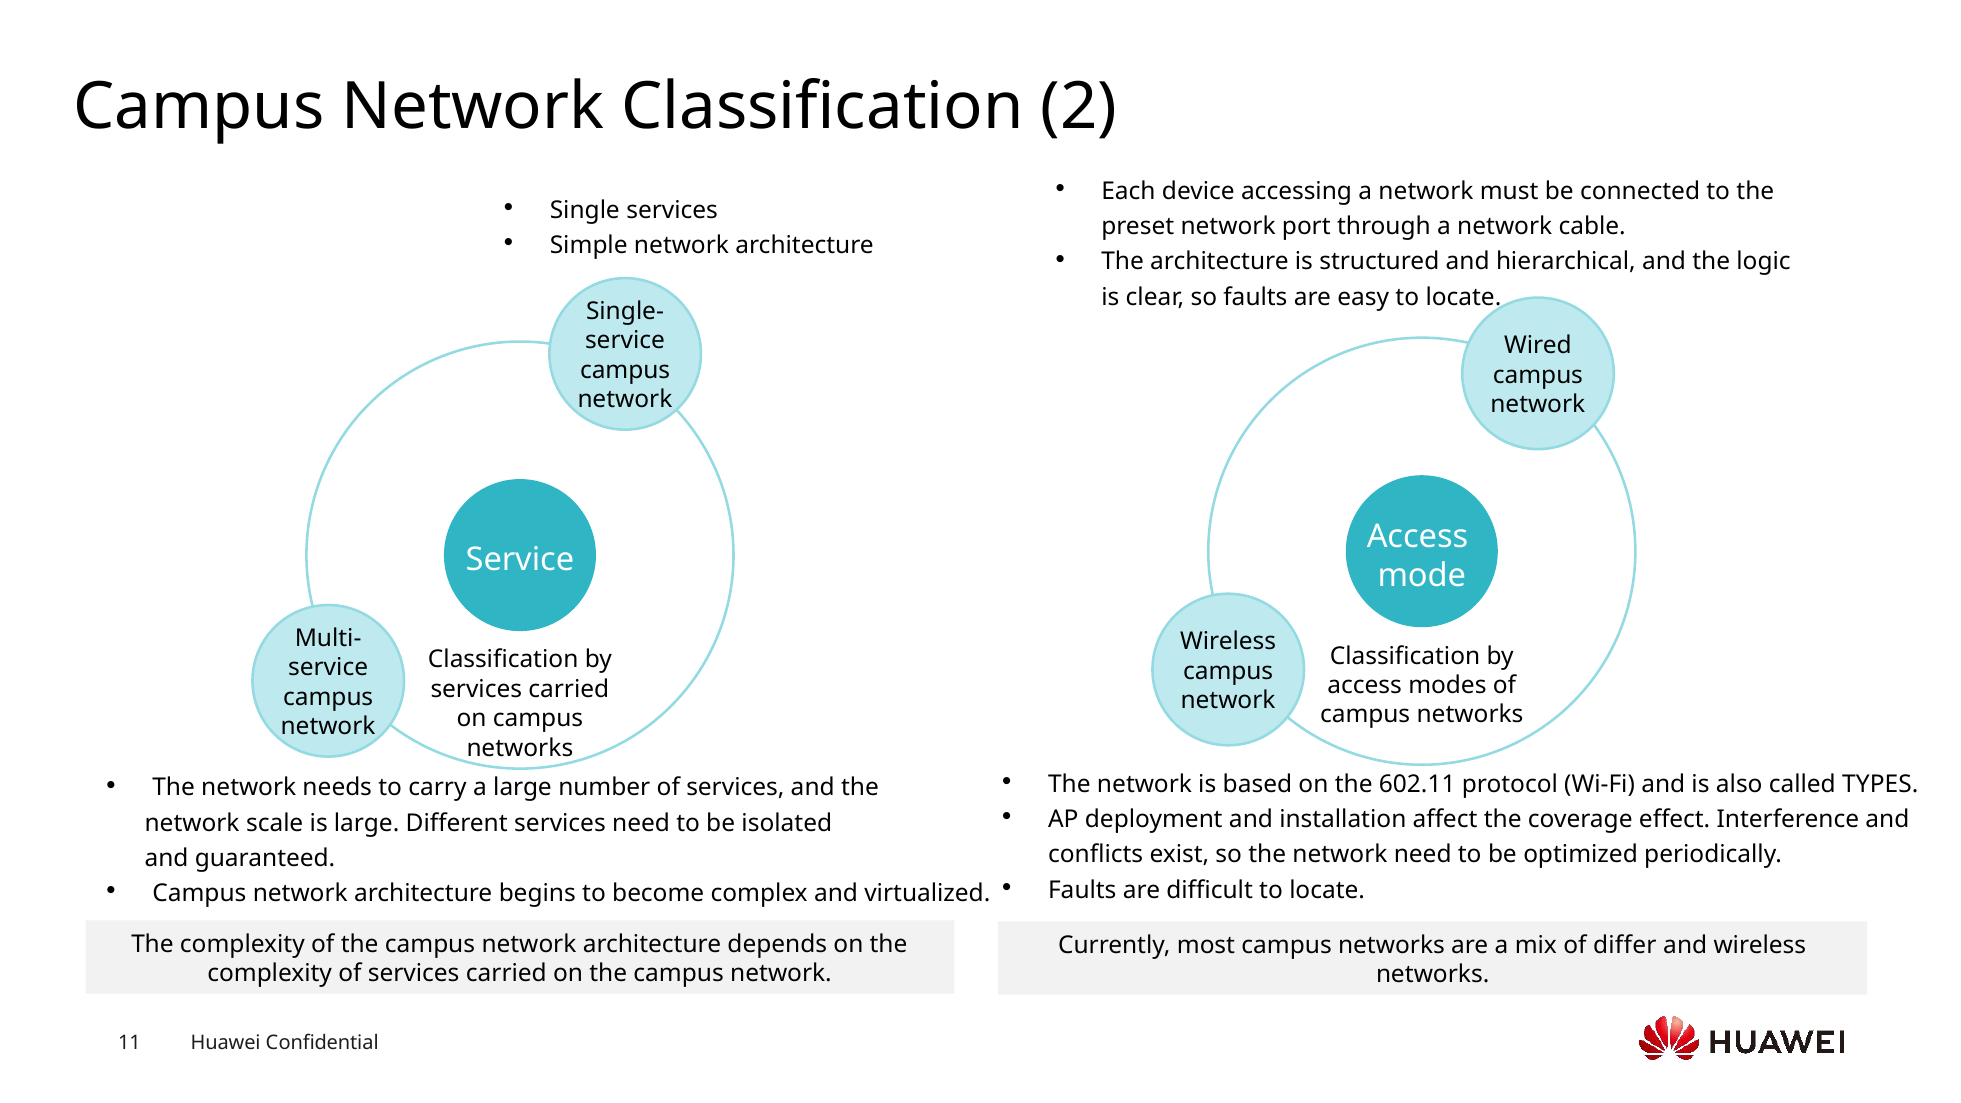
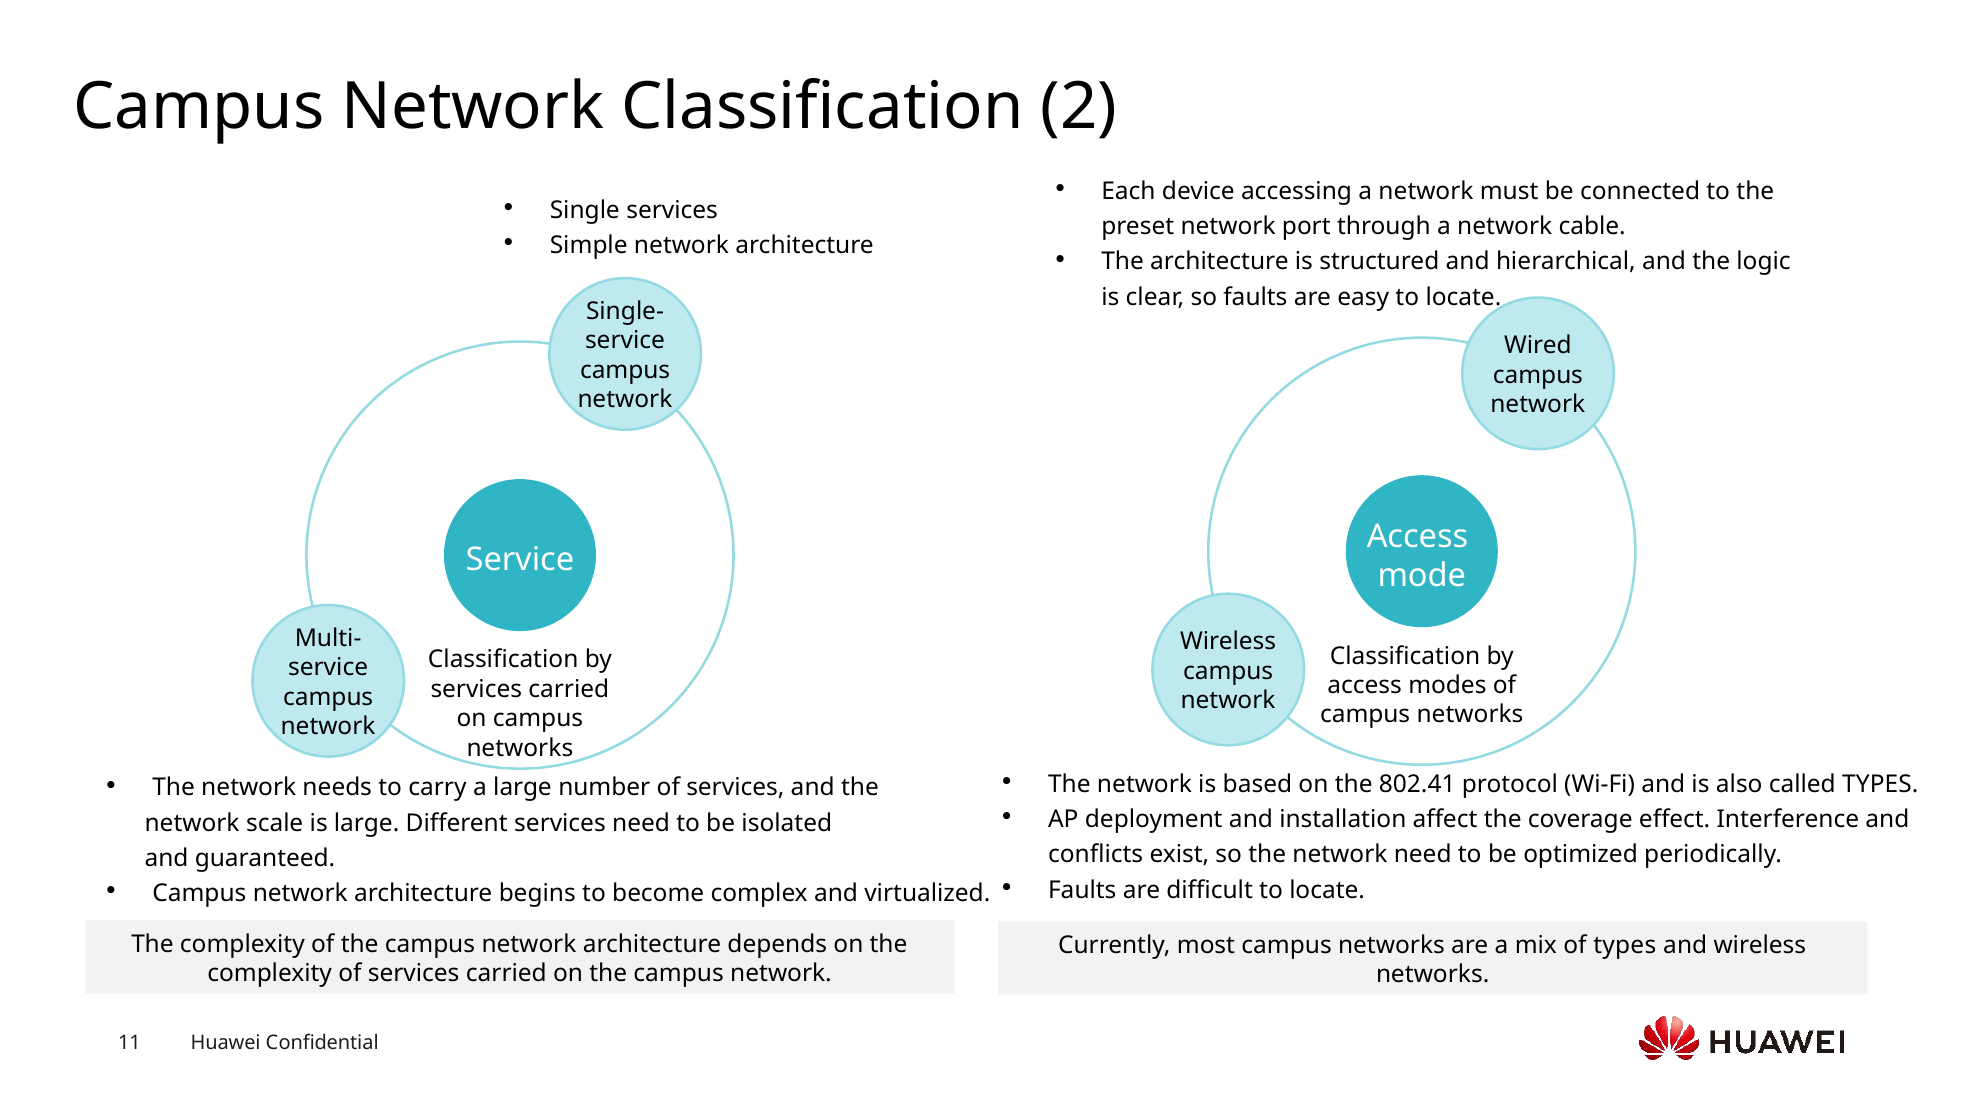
602.11: 602.11 -> 802.41 (1417, 784)
of differ: differ -> types (1625, 945)
